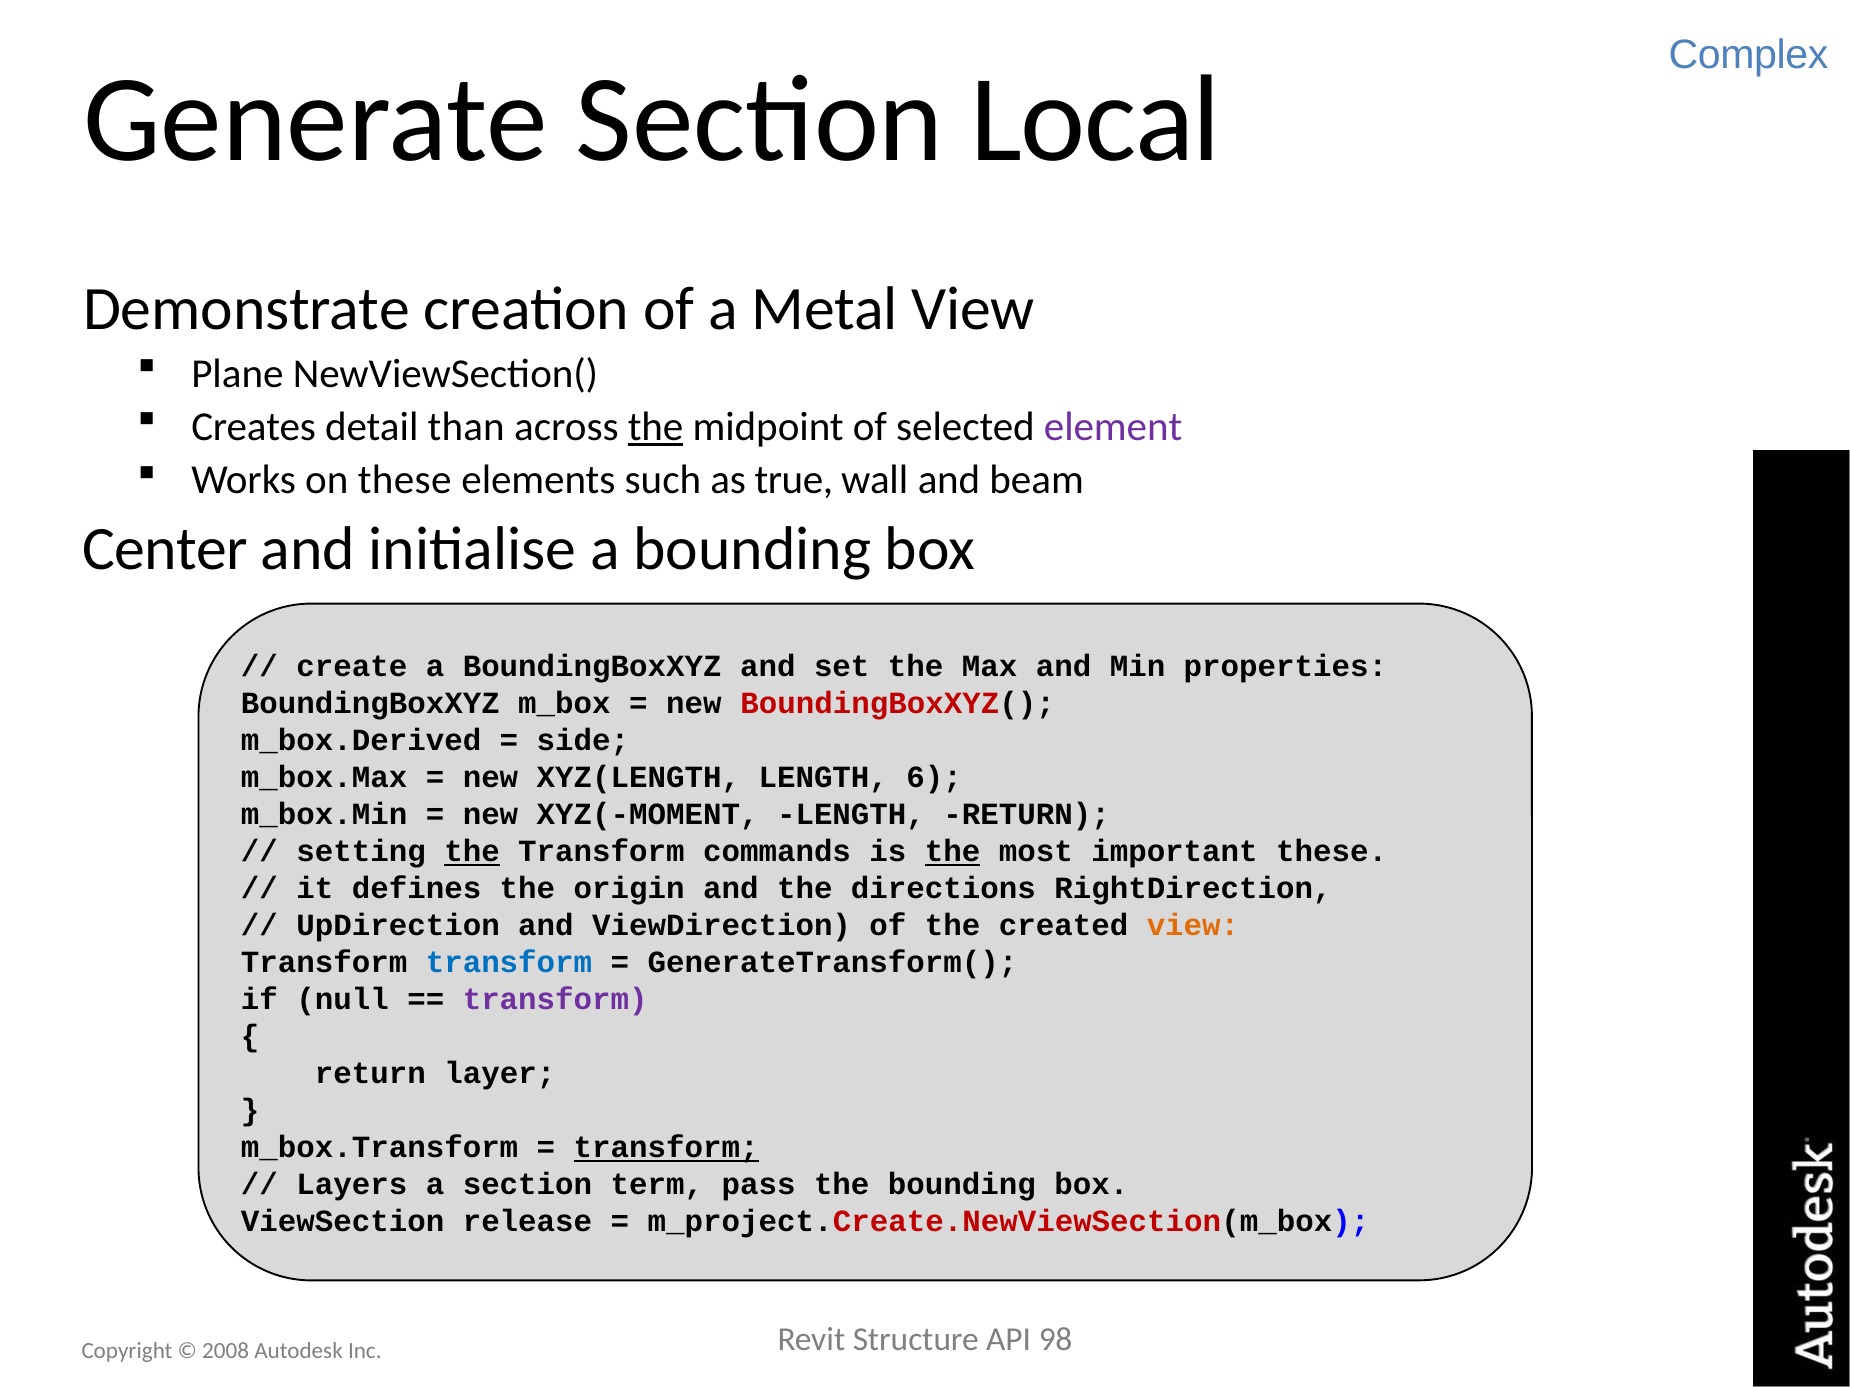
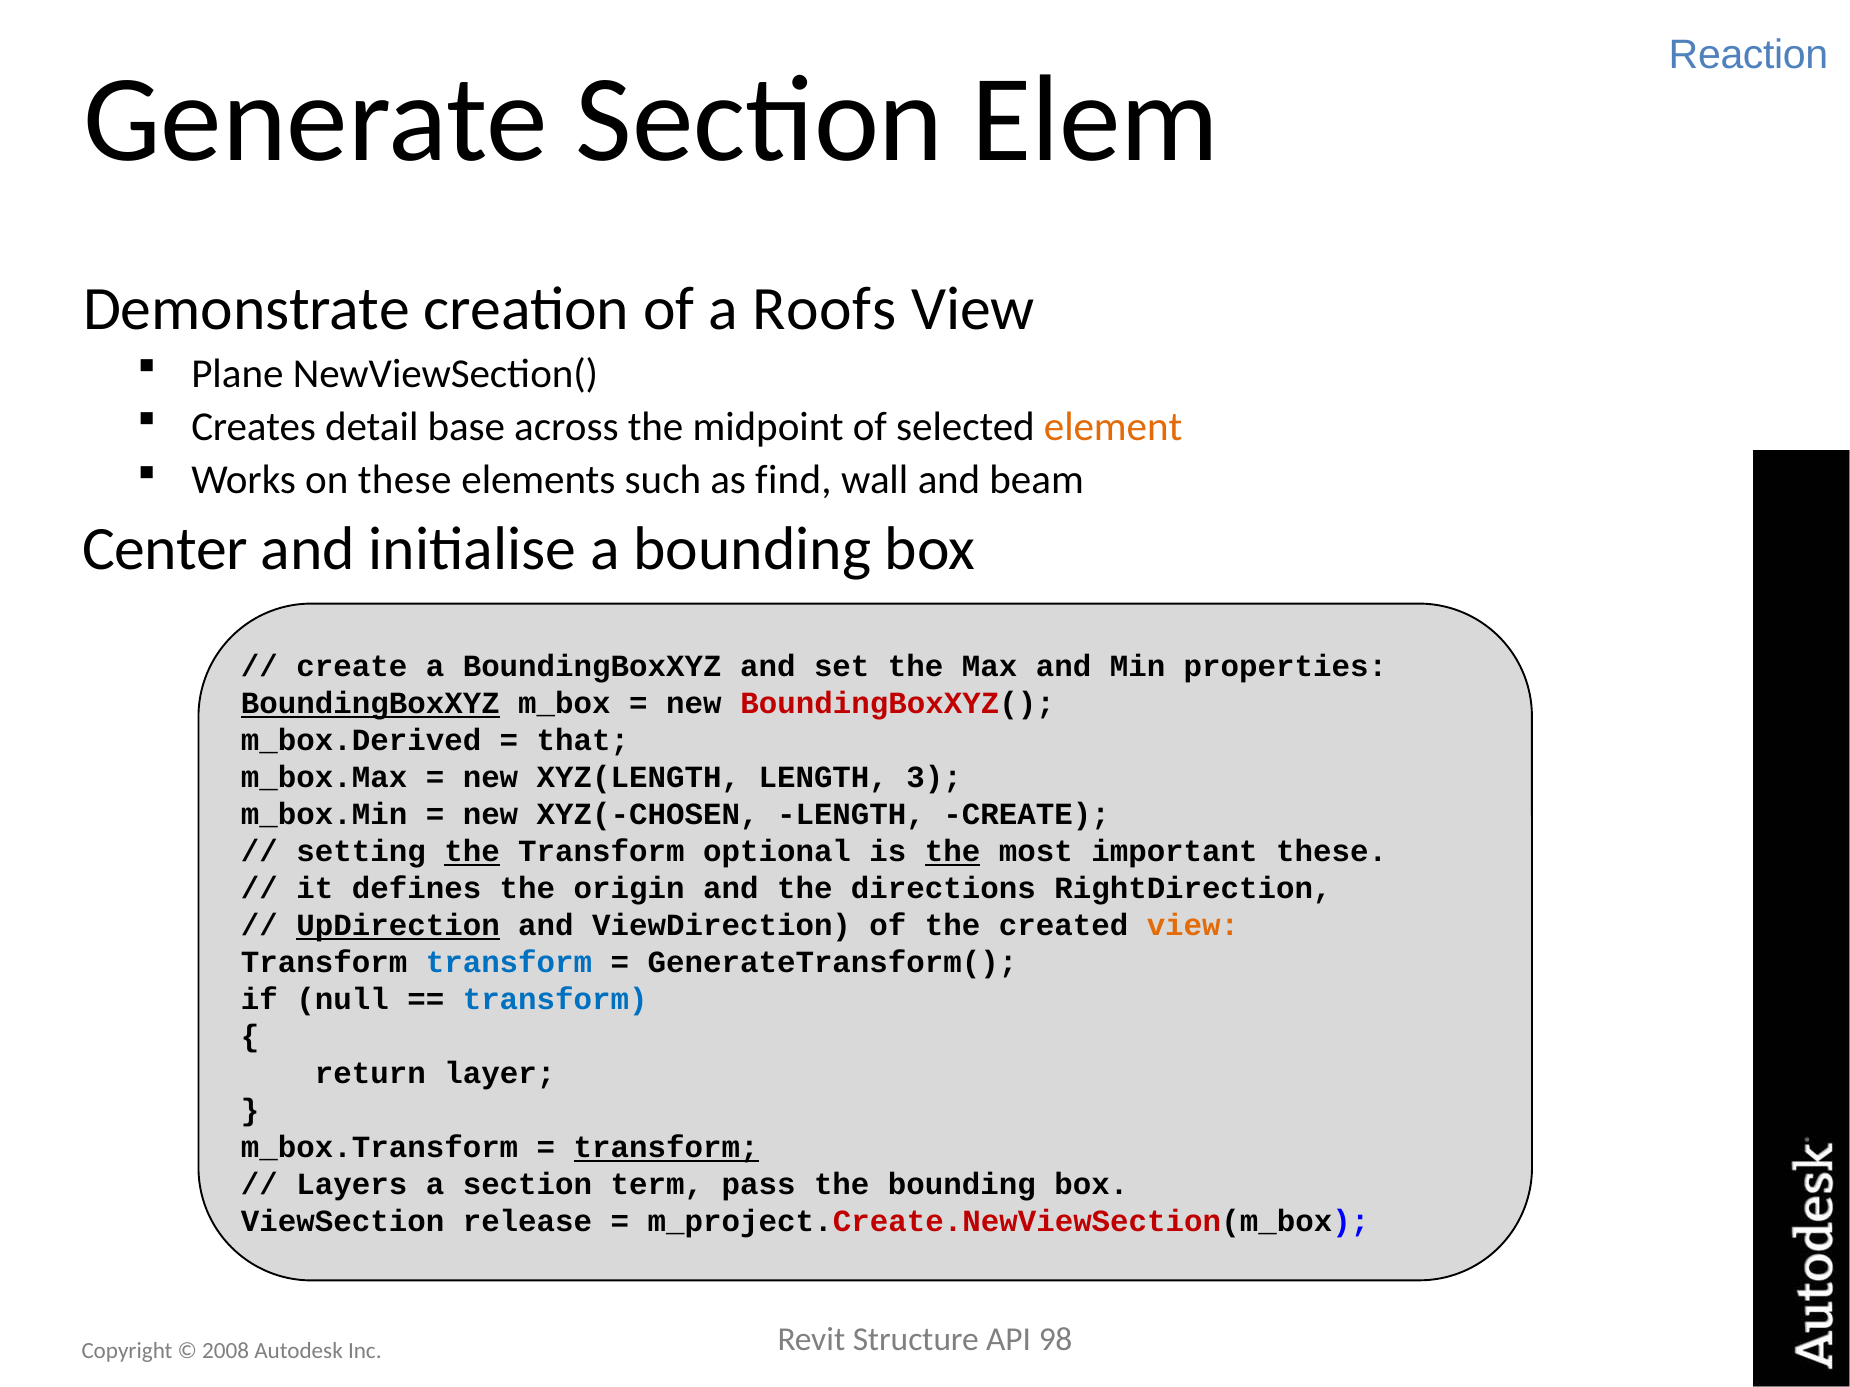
Complex: Complex -> Reaction (1749, 55)
Local: Local -> Elem (1095, 119)
Metal: Metal -> Roofs (824, 309)
than: than -> base (466, 427)
the underline: present -> none (656, 427)
element colour: purple -> orange (1113, 427)
true: true -> find (793, 480)
BoundingBoxXYZ underline: none -> present (370, 704)
side: side -> that (583, 741)
6: 6 -> 3 (934, 778)
XYZ(-MOMENT: XYZ(-MOMENT -> XYZ(-CHOSEN (648, 815)
LENGTH RETURN: RETURN -> CREATE (1027, 815)
commands: commands -> optional (777, 852)
UpDirection underline: none -> present (398, 926)
transform colour: purple -> blue (555, 1000)
